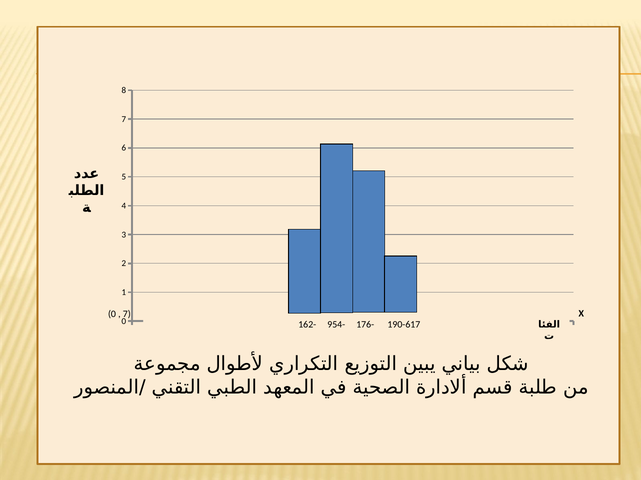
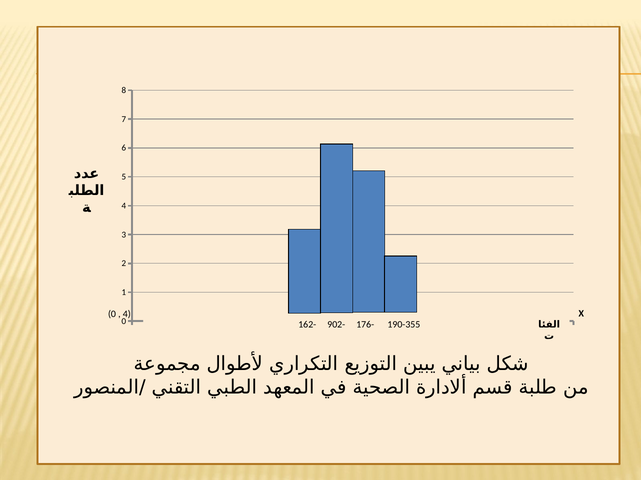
7: 7 -> 4 (127, 315)
954-: 954- -> 902- (336, 325)
190-617: 190-617 -> 190-355 (404, 325)
